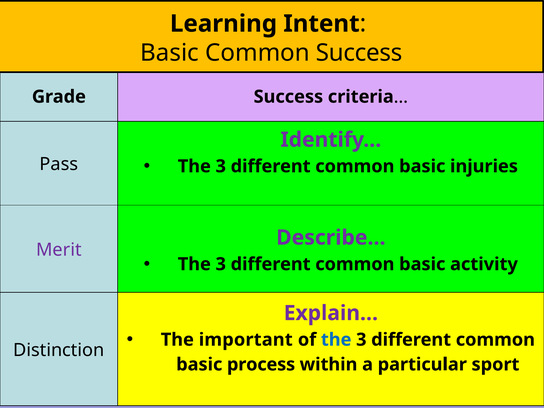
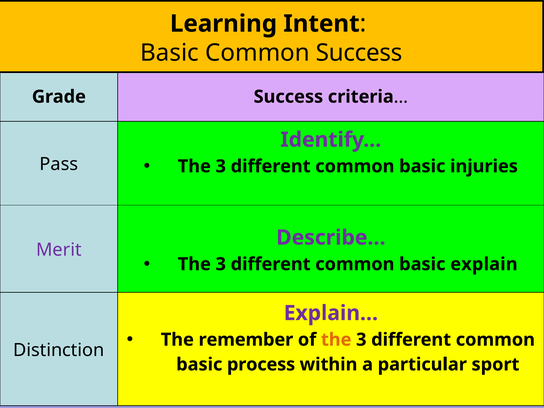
activity: activity -> explain (484, 264)
important: important -> remember (246, 340)
the colour: blue -> orange (336, 340)
